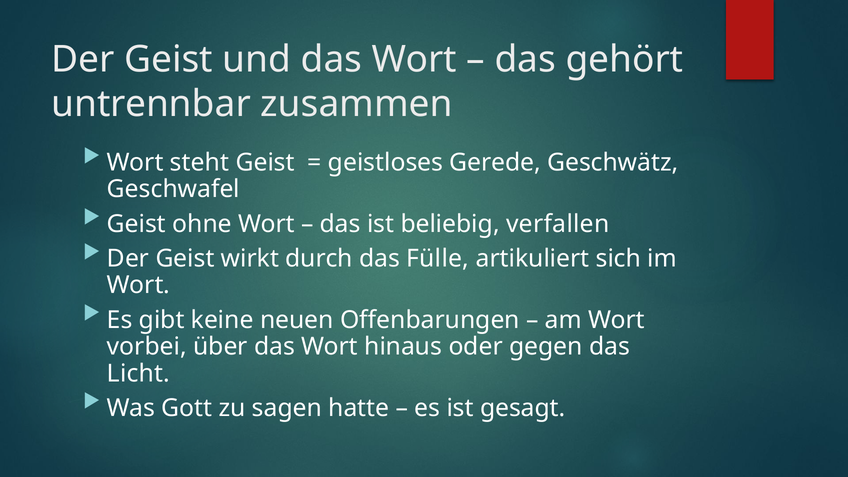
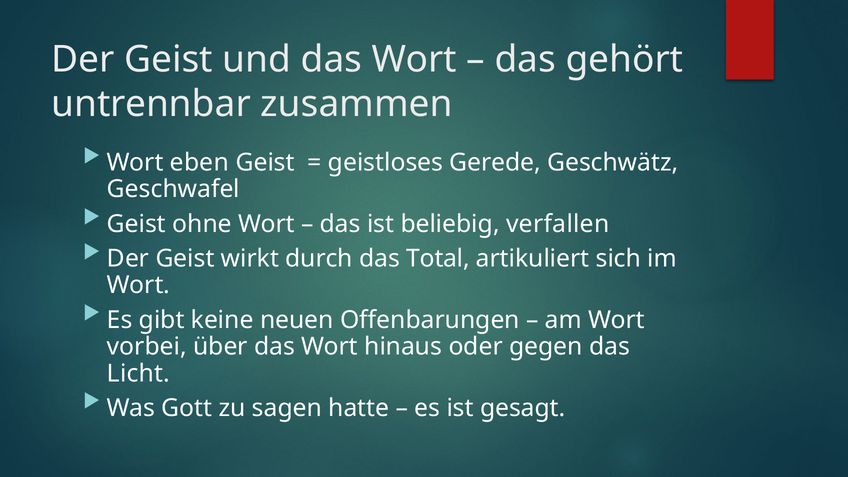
steht: steht -> eben (199, 163)
Fülle: Fülle -> Total (438, 259)
